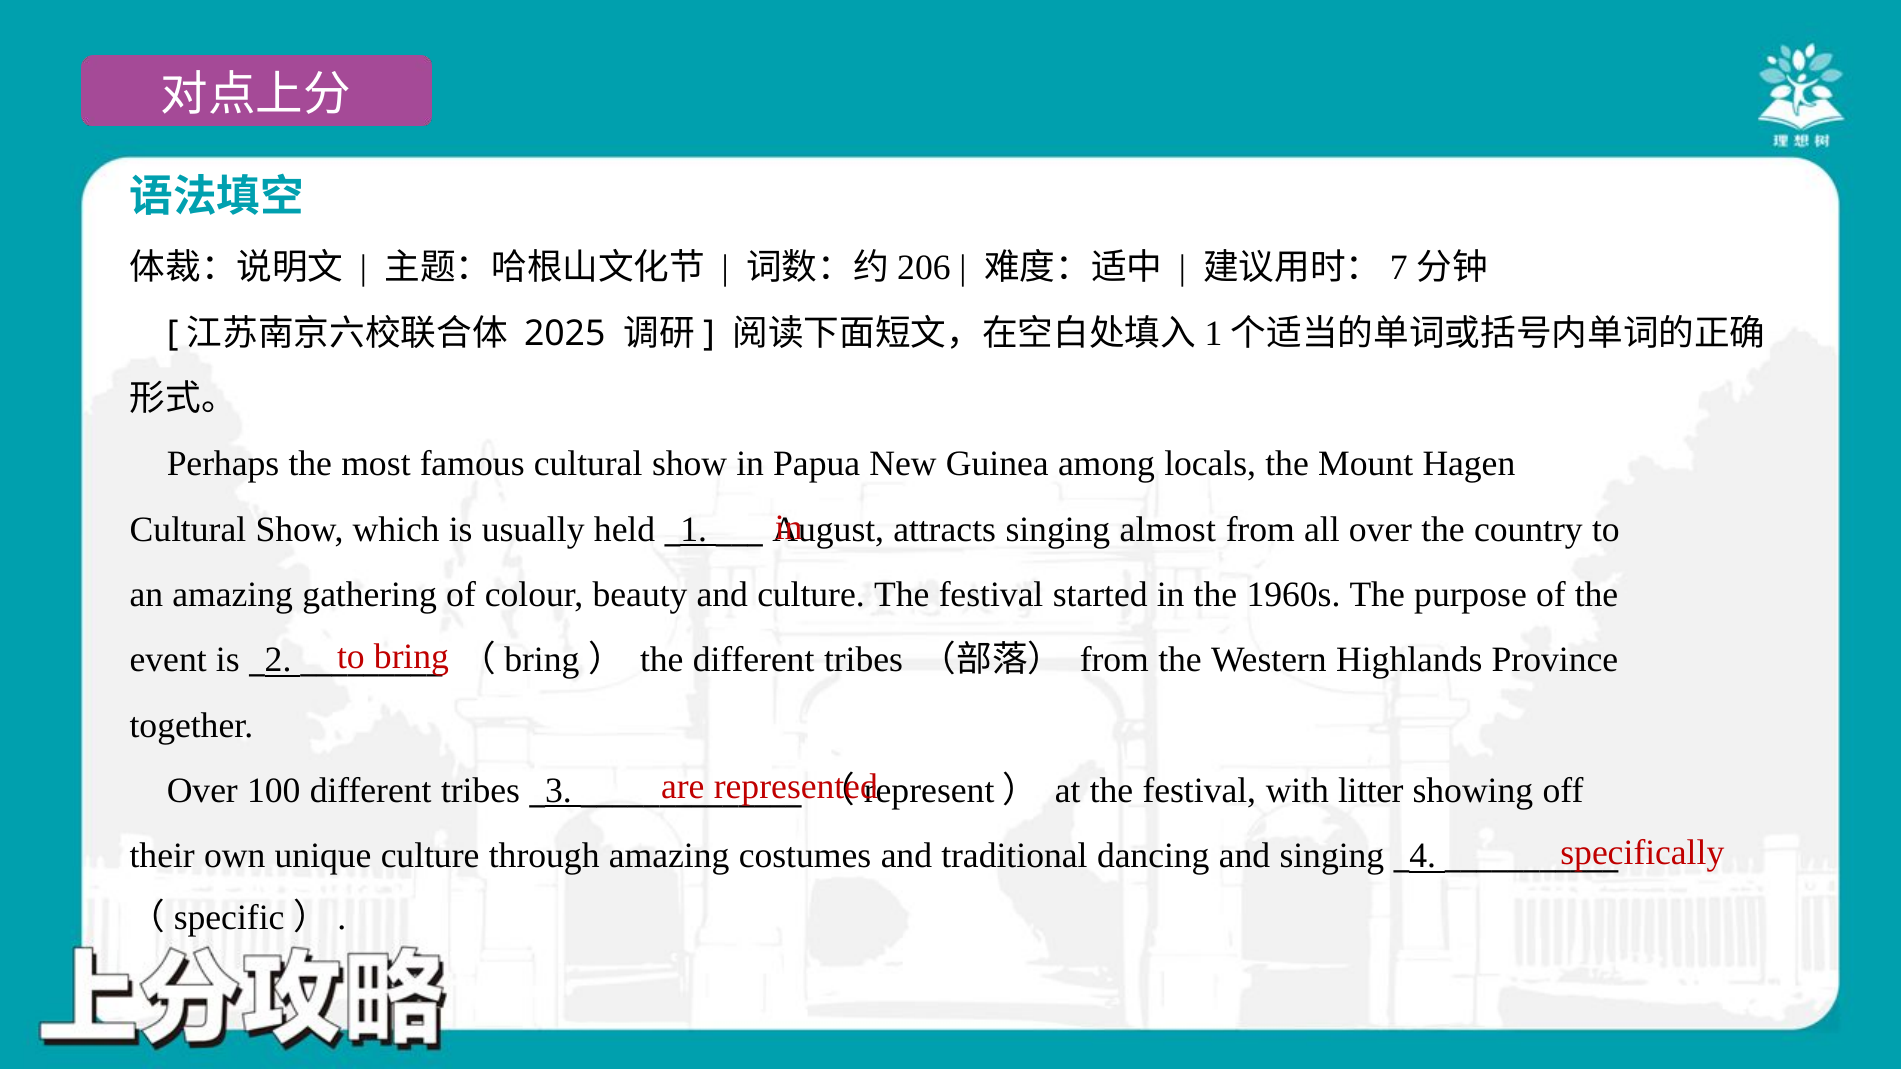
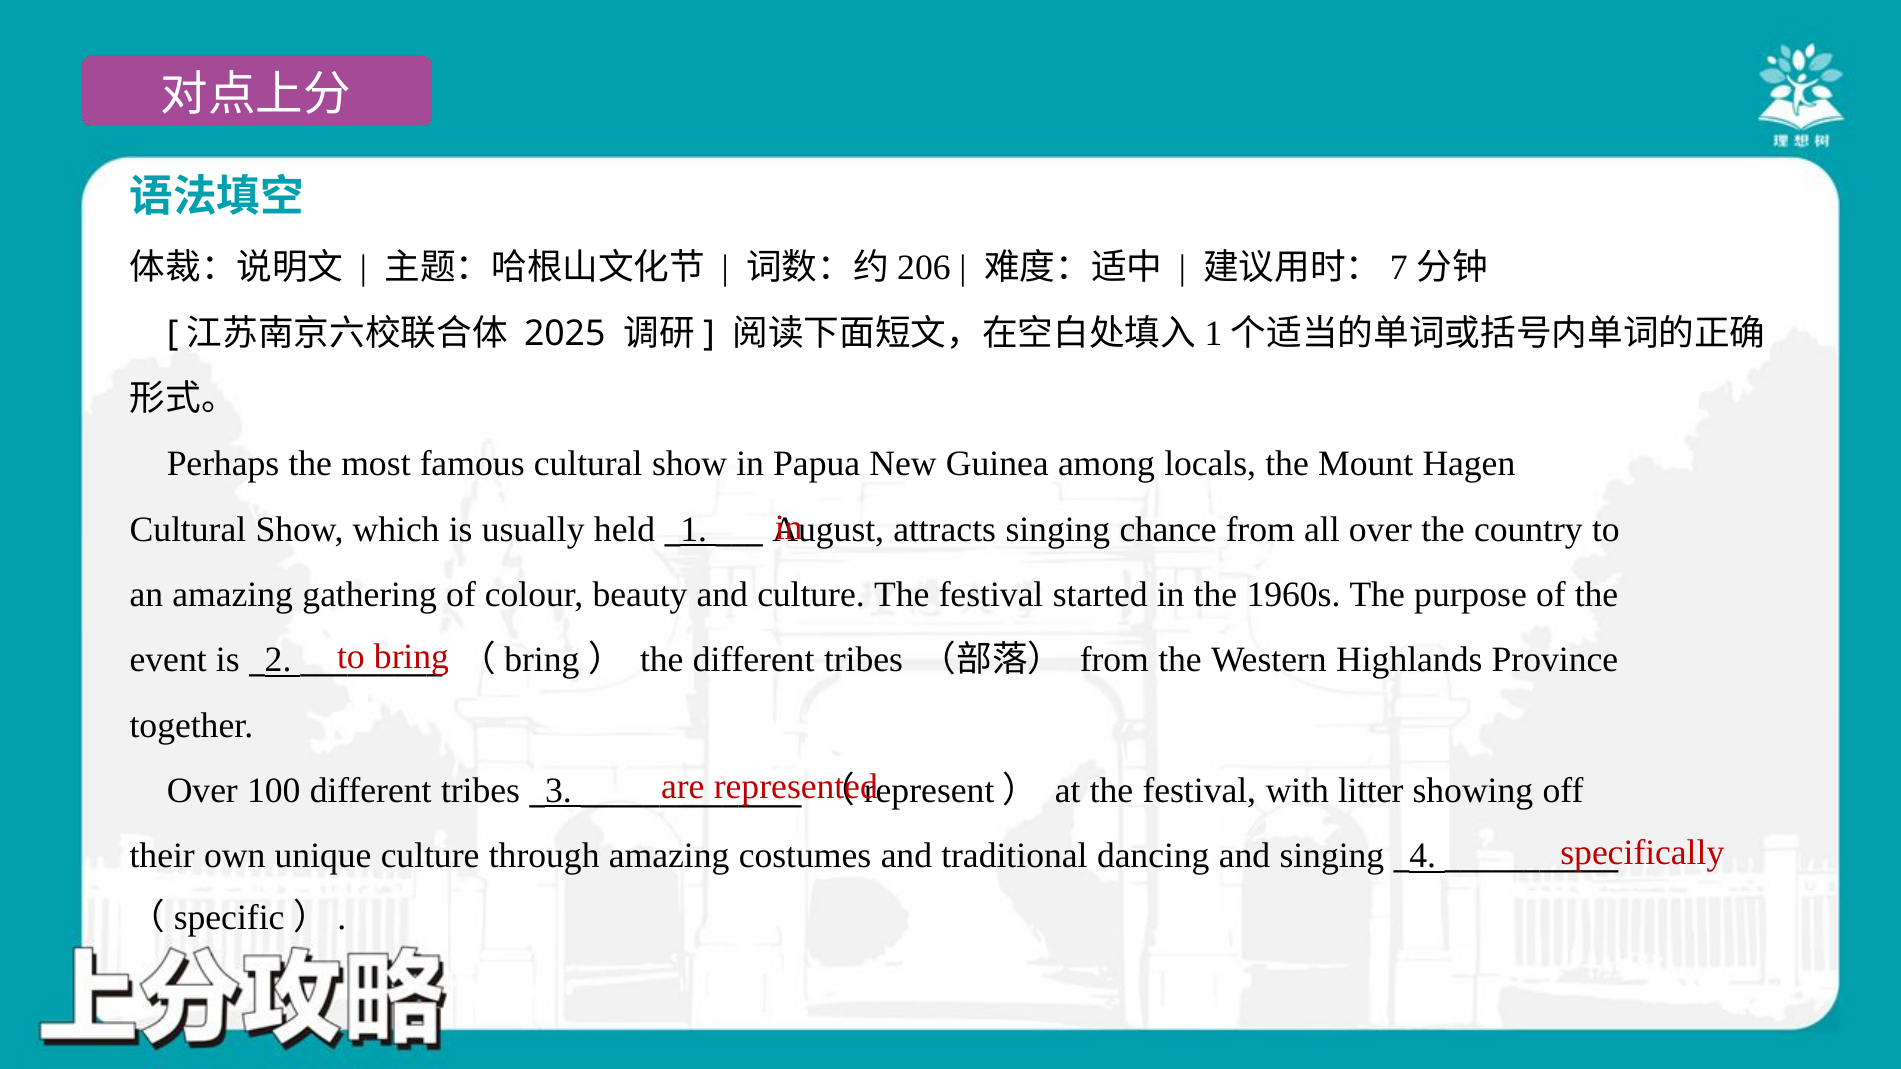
almost: almost -> chance (1168, 530)
